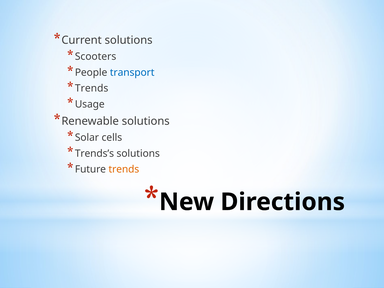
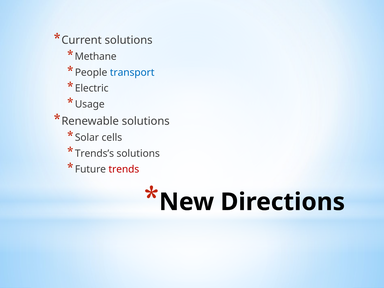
Scooters: Scooters -> Methane (96, 57)
Trends: Trends -> Electric (92, 88)
trends colour: orange -> red (124, 169)
